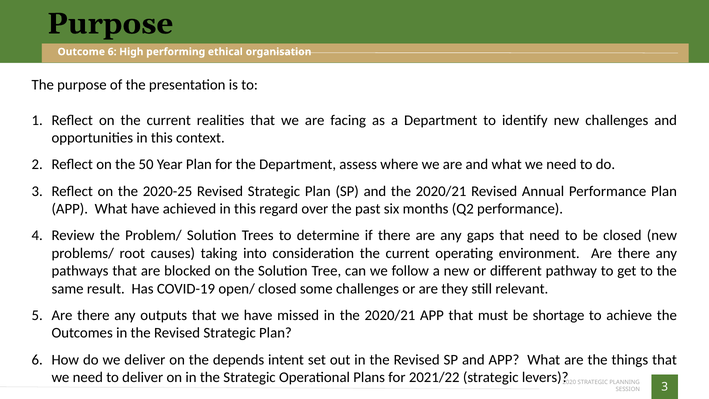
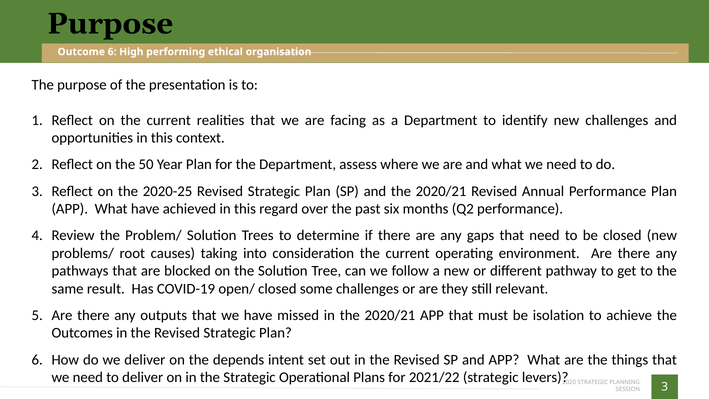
shortage: shortage -> isolation (559, 315)
